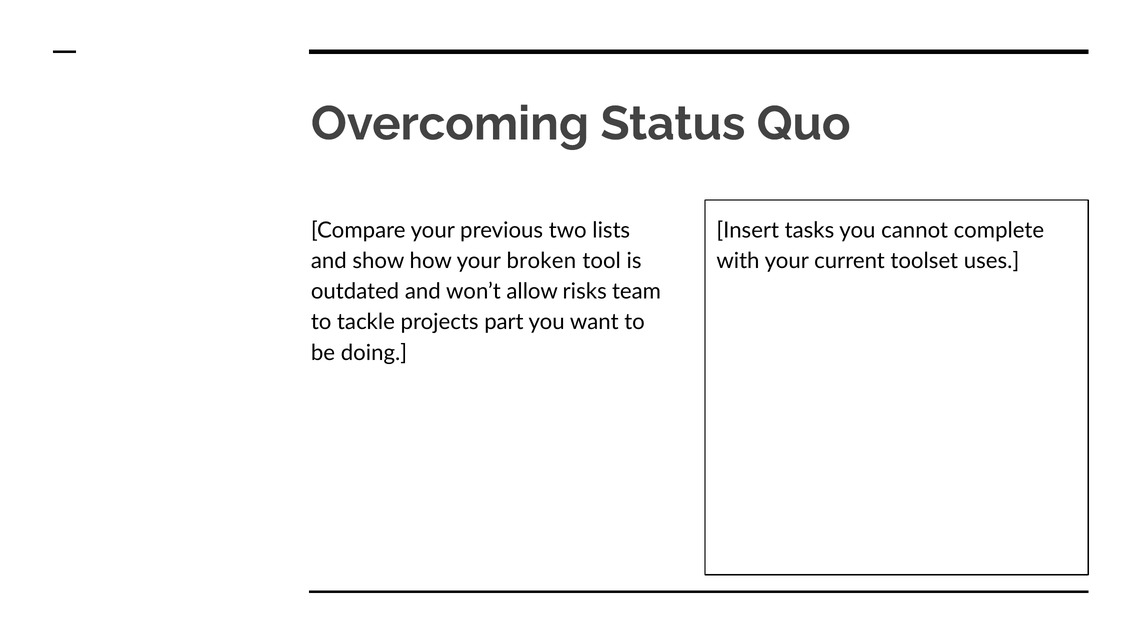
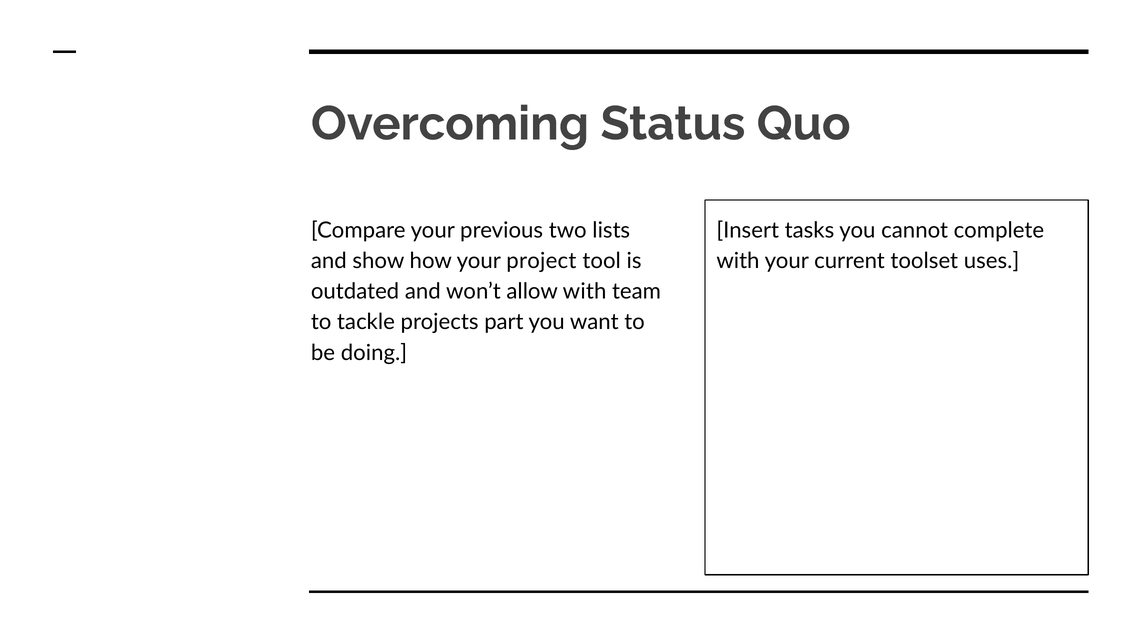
broken: broken -> project (541, 261)
allow risks: risks -> with (585, 291)
